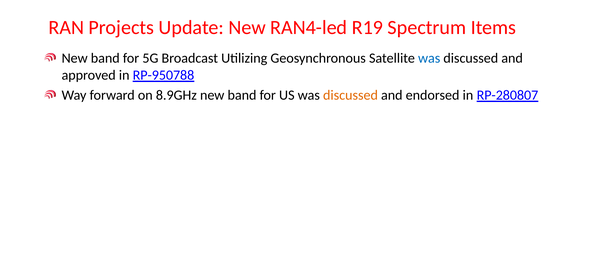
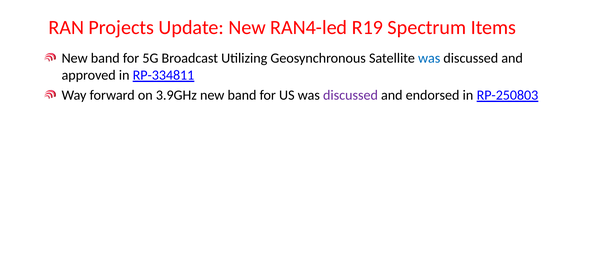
RP-950788: RP-950788 -> RP-334811 (164, 75)
8.9GHz: 8.9GHz -> 3.9GHz (176, 95)
discussed colour: orange -> purple (350, 95)
RP-280807: RP-280807 -> RP-250803 (507, 95)
